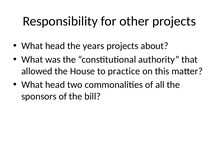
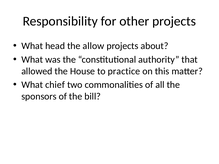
years: years -> allow (93, 46)
head: head -> chief (55, 85)
